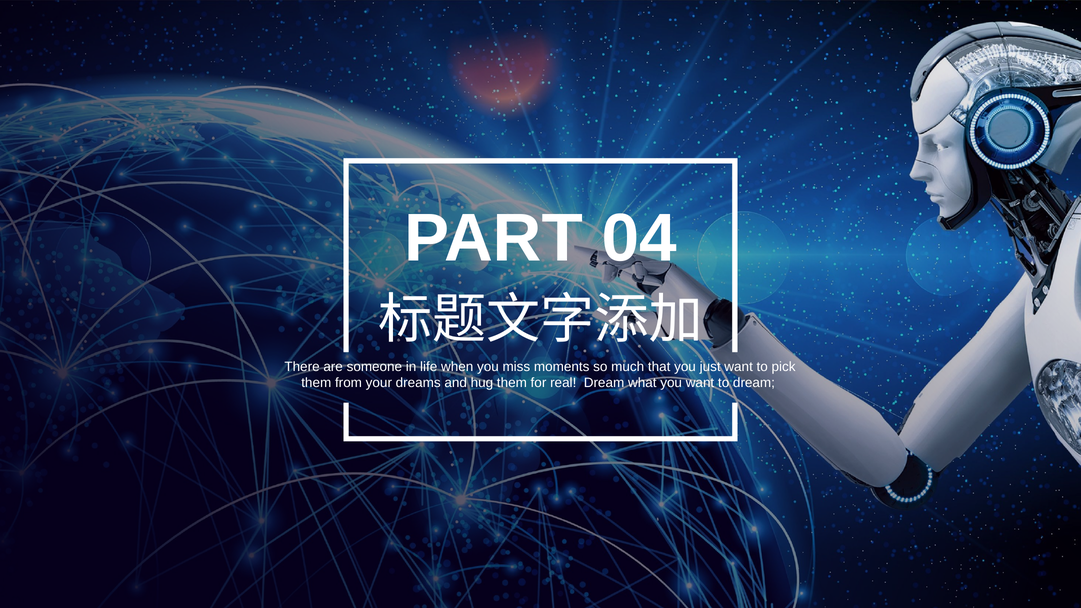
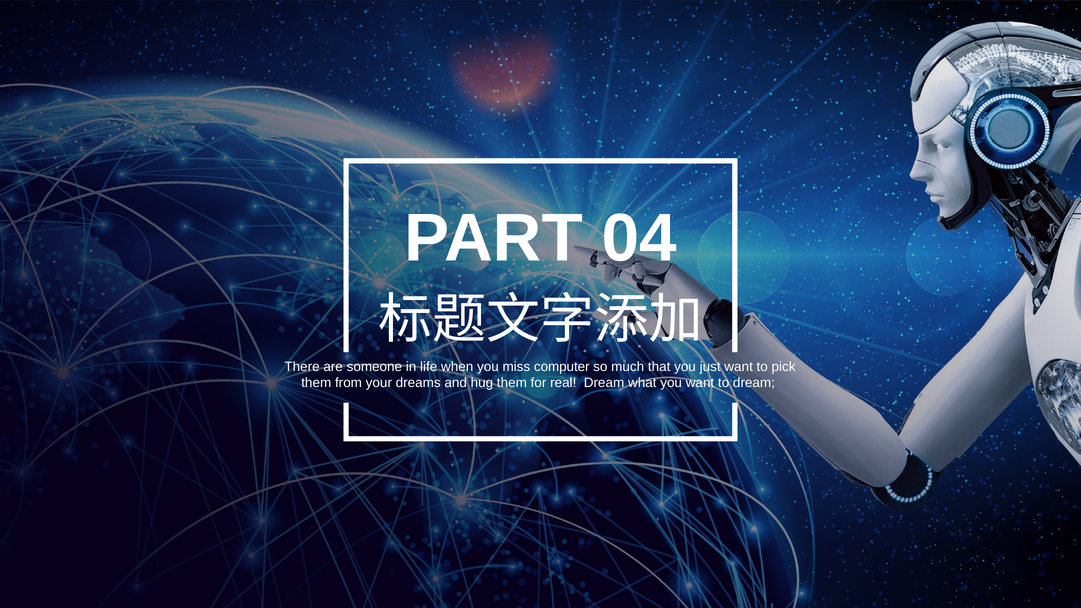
moments: moments -> computer (562, 367)
